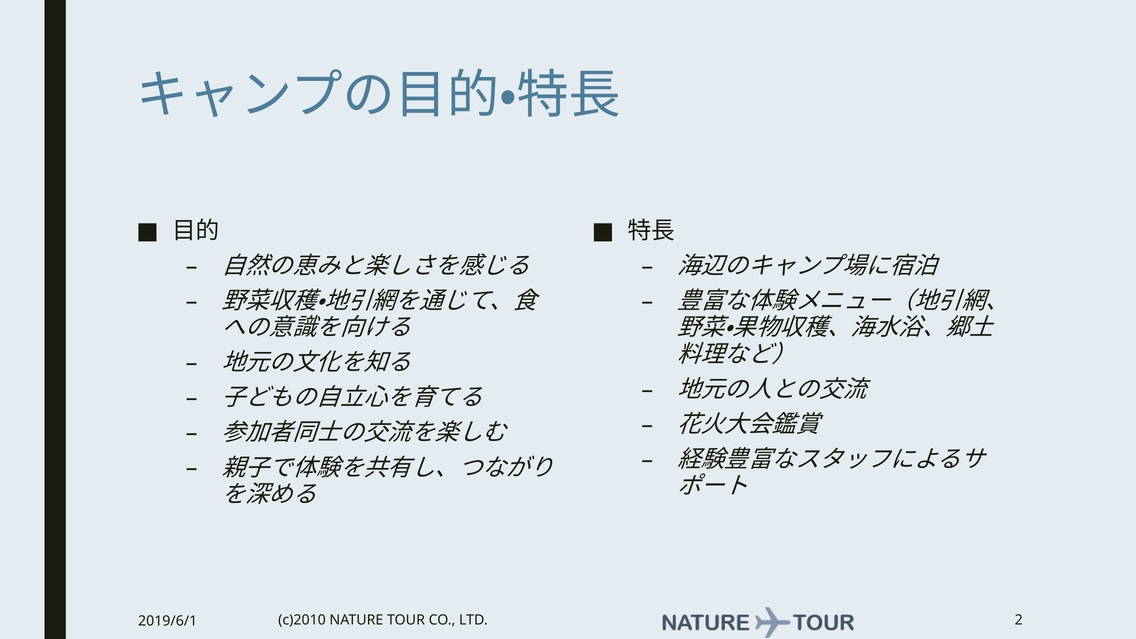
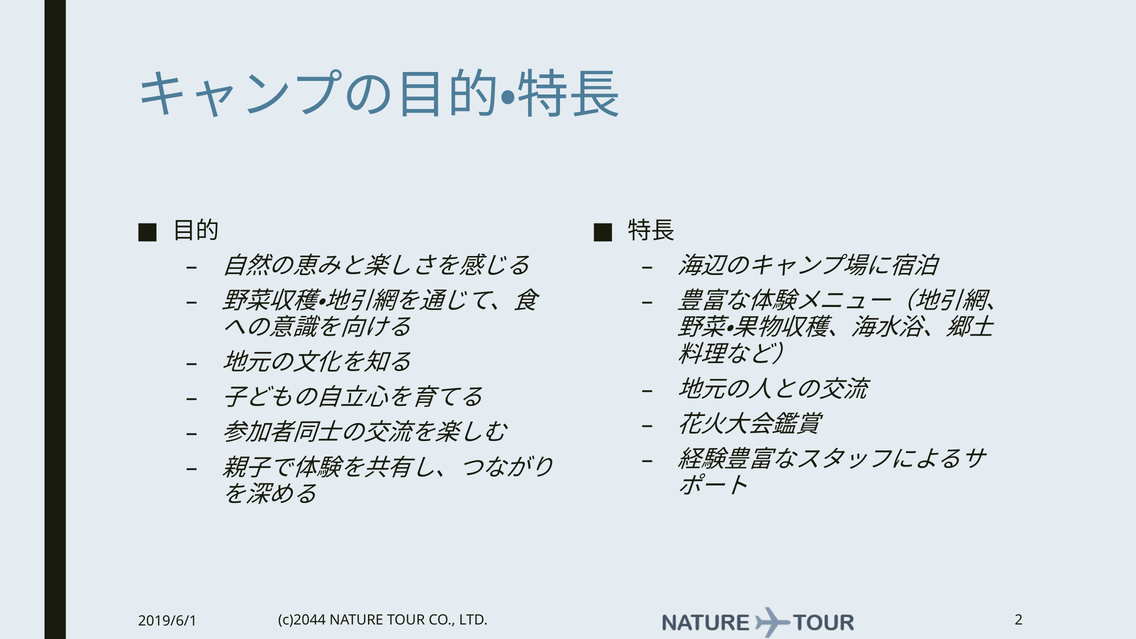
c)2010: c)2010 -> c)2044 (302, 620)
